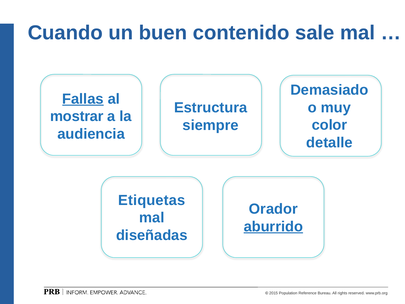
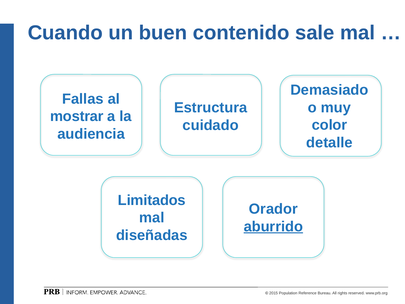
Fallas underline: present -> none (83, 99)
siempre: siempre -> cuidado (211, 125)
Etiquetas: Etiquetas -> Limitados (152, 200)
